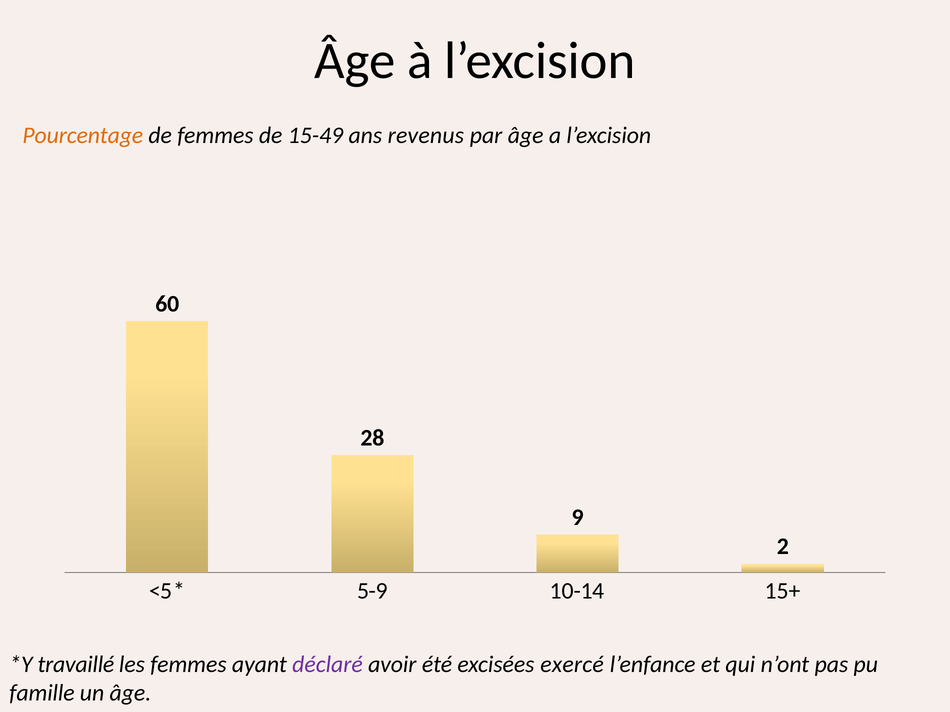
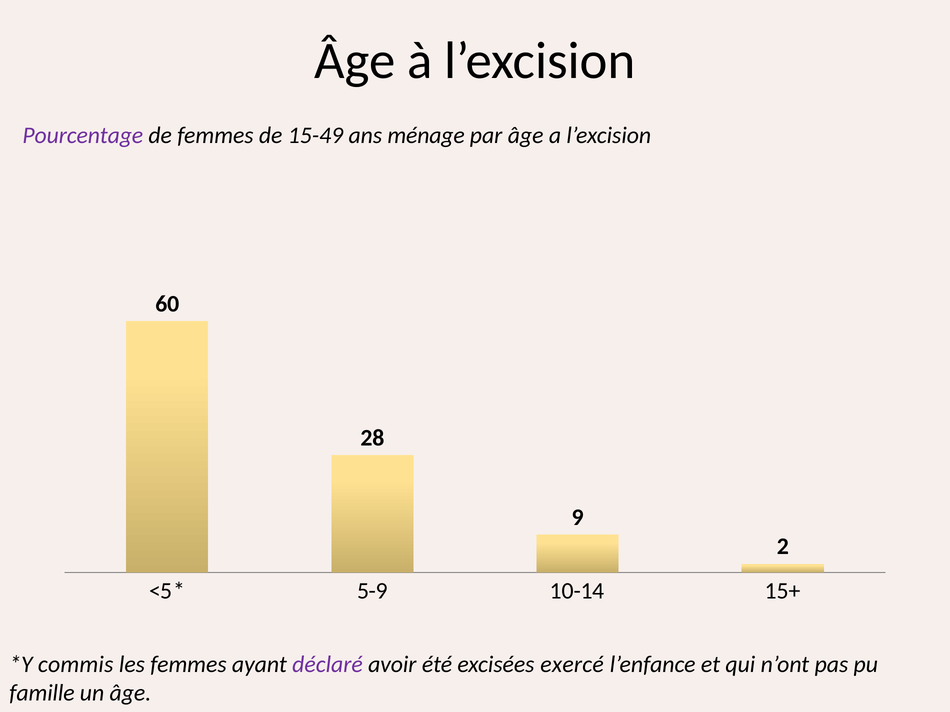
Pourcentage colour: orange -> purple (83, 136)
revenus: revenus -> ménage (426, 136)
travaillé: travaillé -> commis (76, 665)
